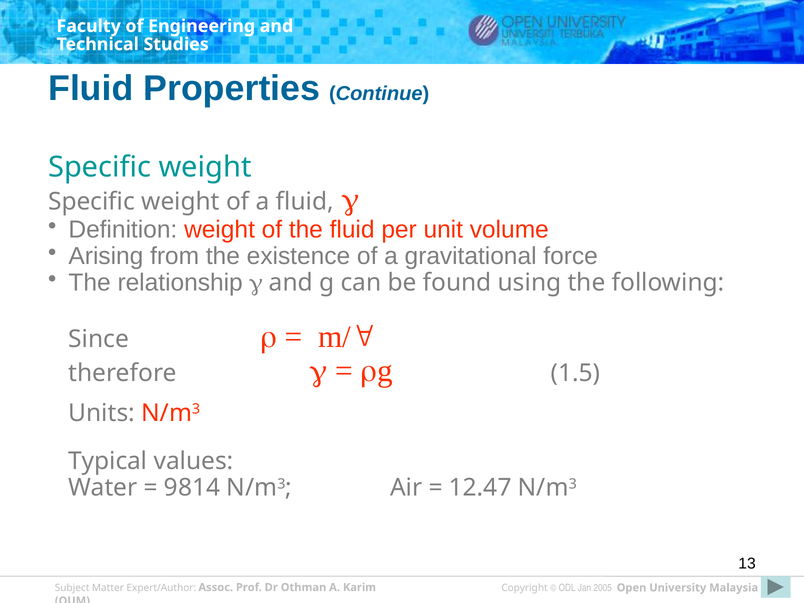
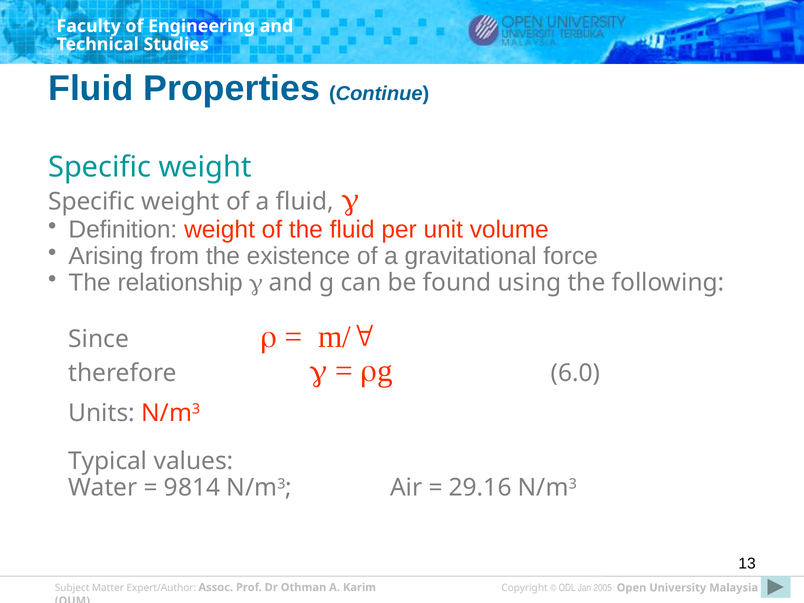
1.5: 1.5 -> 6.0 (576, 373)
12.47: 12.47 -> 29.16 (480, 488)
